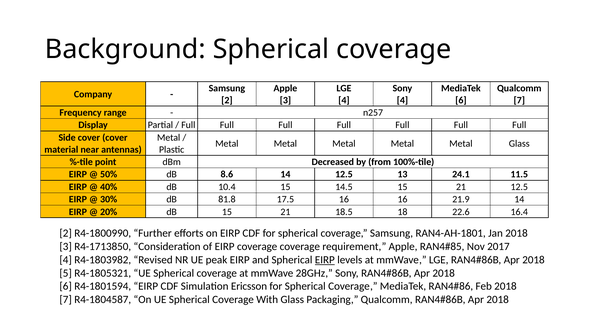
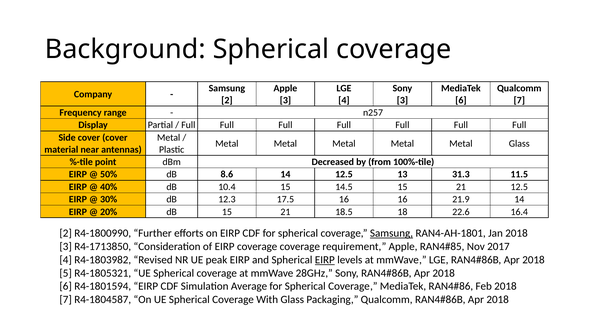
4: 4 -> 3 (402, 100)
24.1: 24.1 -> 31.3 (461, 175)
81.8: 81.8 -> 12.3 (227, 200)
Samsung underline: none -> present (391, 234)
Ericsson: Ericsson -> Average (249, 287)
